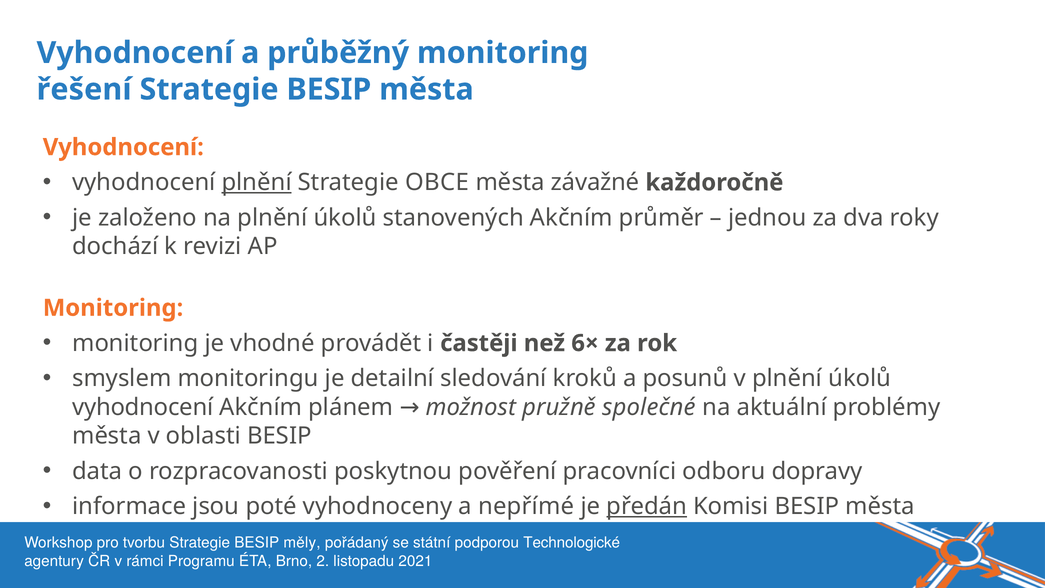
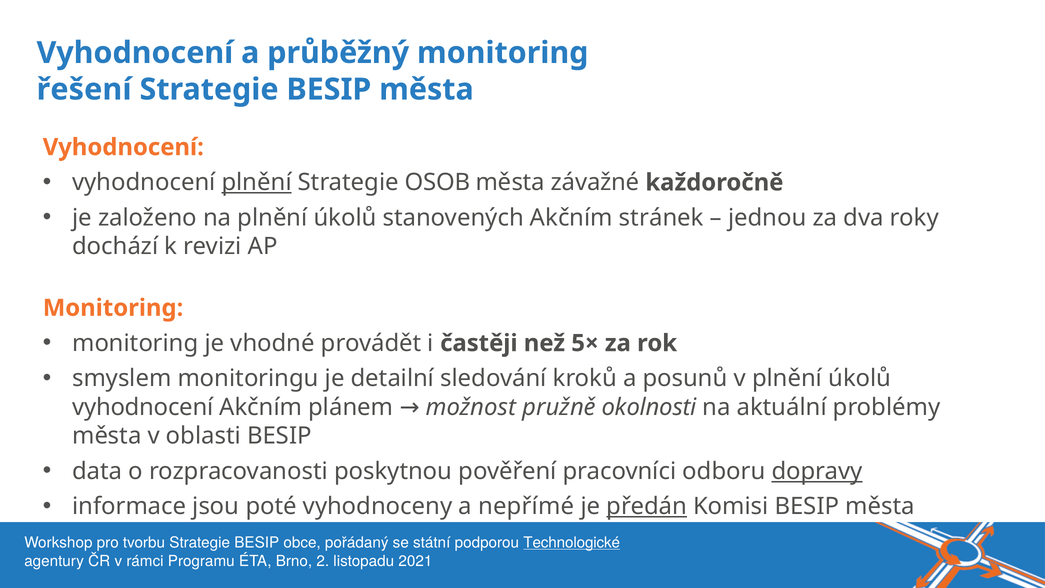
OBCE: OBCE -> OSOB (437, 182)
průměr: průměr -> stránek (661, 218)
6×: 6× -> 5× (585, 343)
společné: společné -> okolnosti (649, 407)
dopravy underline: none -> present (817, 471)
měly: měly -> obce (302, 543)
Technologické underline: none -> present (572, 543)
